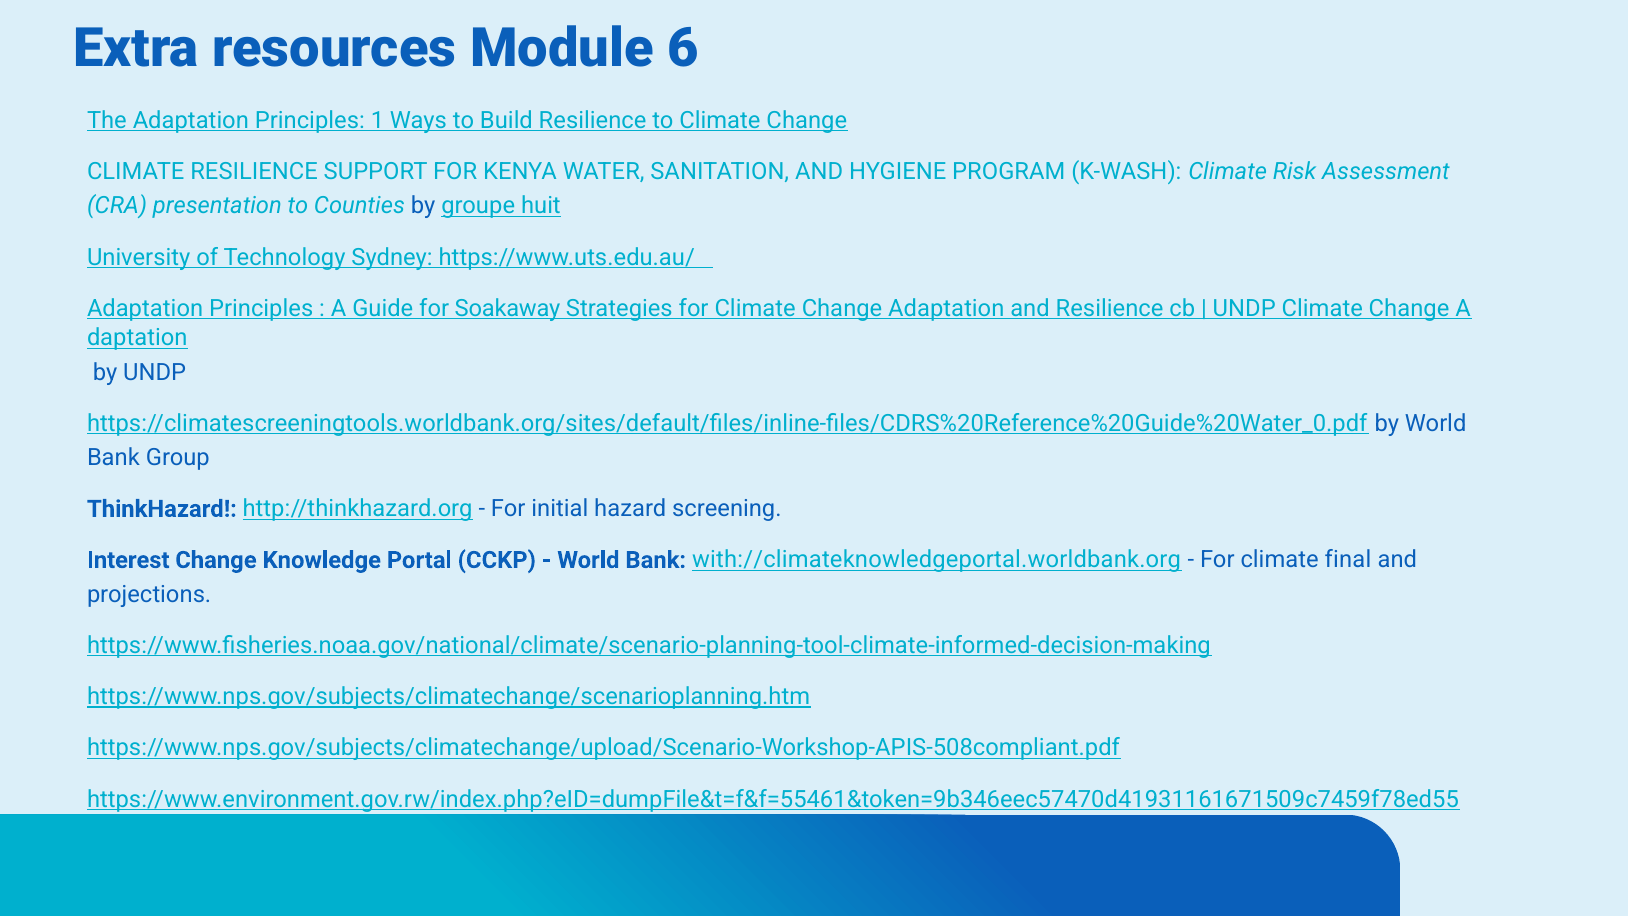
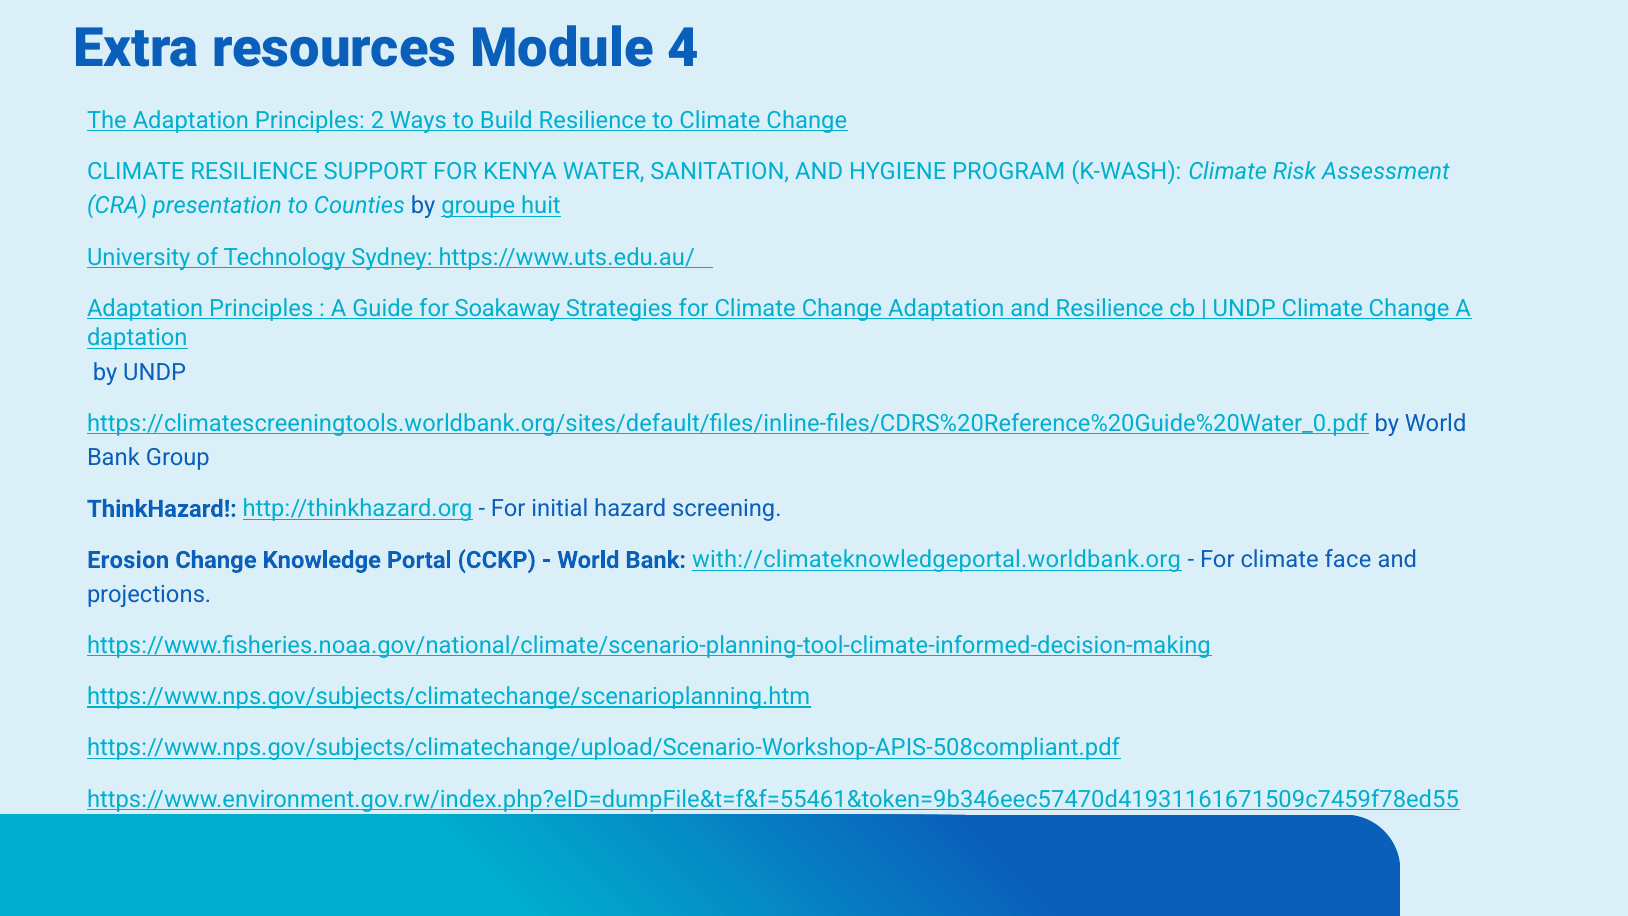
6: 6 -> 4 (683, 48)
1: 1 -> 2 (377, 121)
Interest: Interest -> Erosion (128, 560)
final: final -> face (1348, 560)
